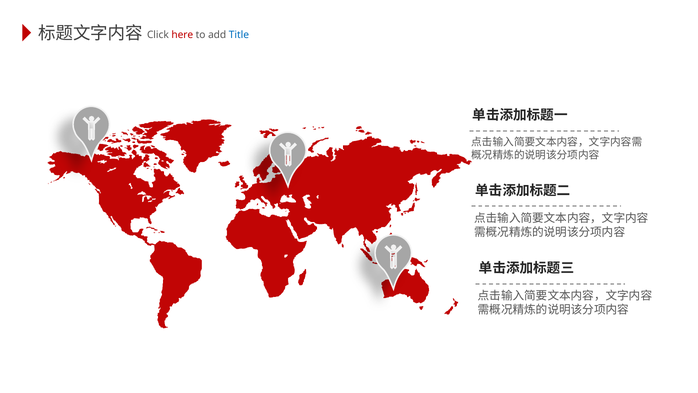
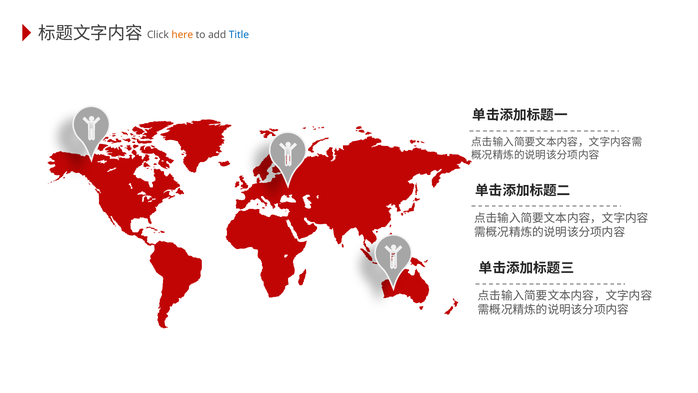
here colour: red -> orange (182, 35)
